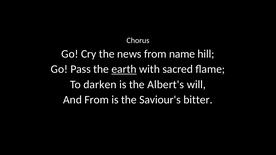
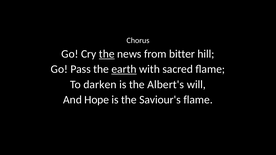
the underline: none -> present (107, 54)
name: name -> bitter (182, 54)
And From: From -> Hope (97, 100)
Saviour's bitter: bitter -> flame (198, 100)
